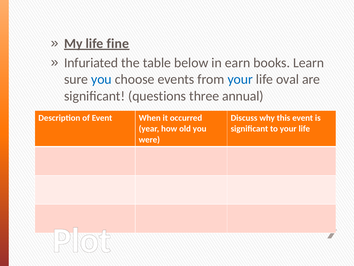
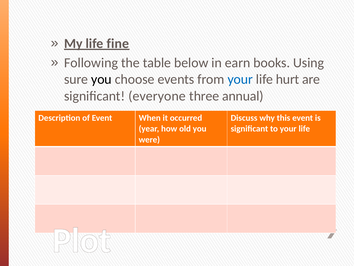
Infuriated: Infuriated -> Following (91, 63)
Learn: Learn -> Using (309, 63)
you colour: blue -> black (101, 79)
oval: oval -> hurt (288, 79)
questions: questions -> everyone (157, 96)
